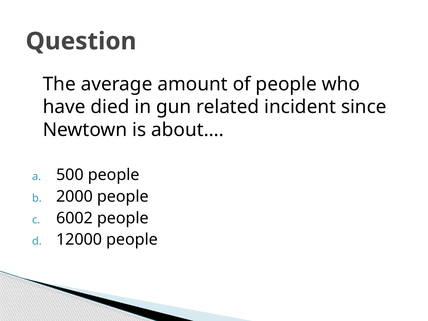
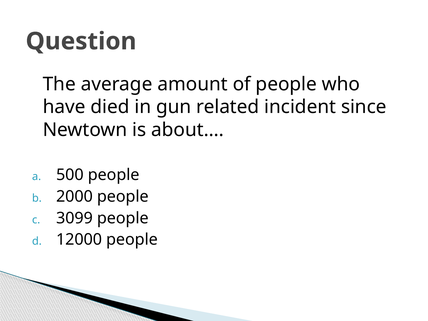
6002: 6002 -> 3099 (74, 218)
